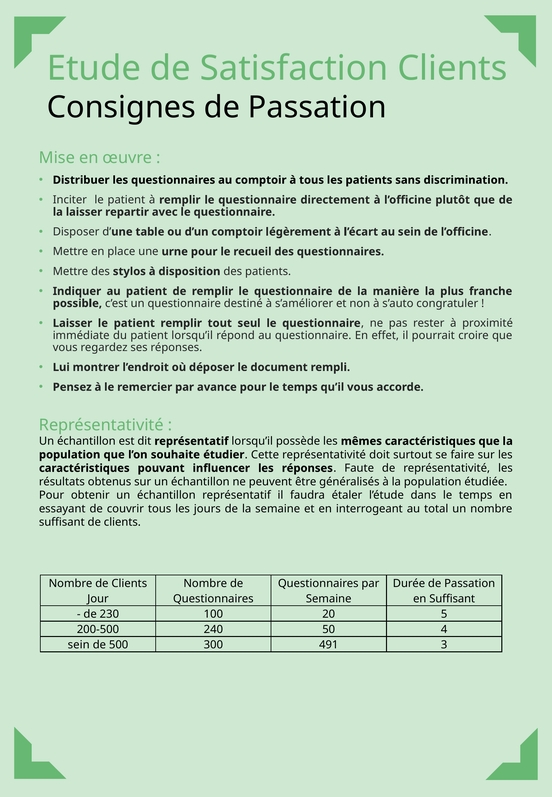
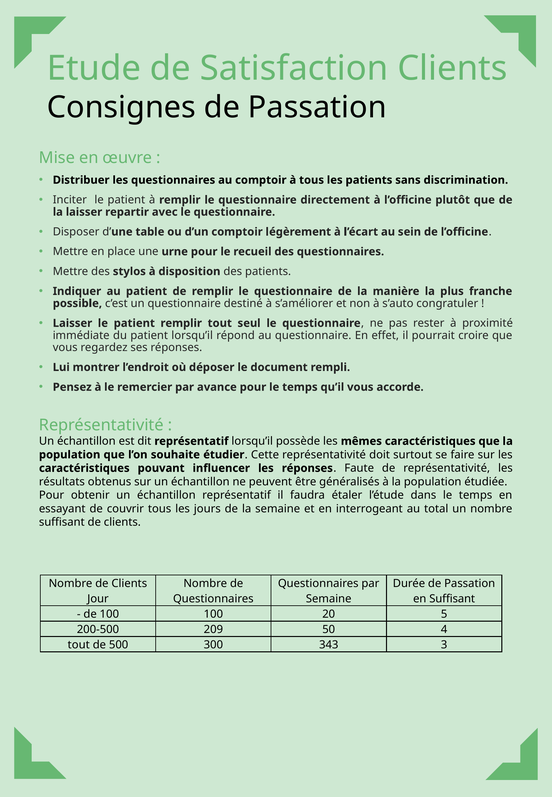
de 230: 230 -> 100 (109, 614)
240: 240 -> 209 (213, 630)
sein: sein -> tout (79, 645)
491: 491 -> 343 (329, 645)
